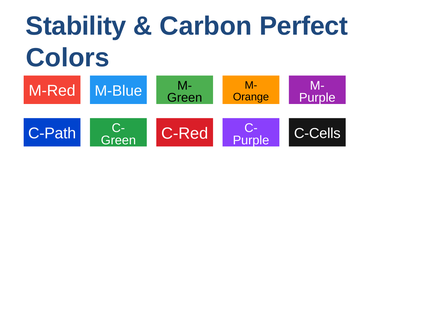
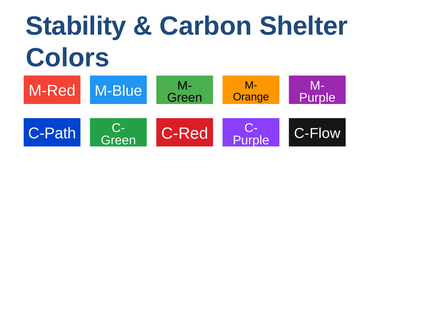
Perfect: Perfect -> Shelter (304, 26)
C-Cells: C-Cells -> C-Flow (317, 134)
